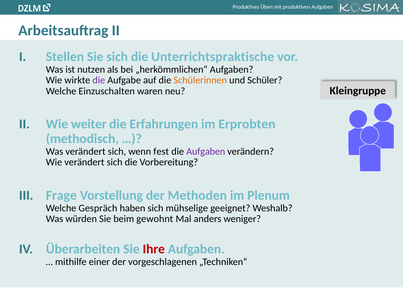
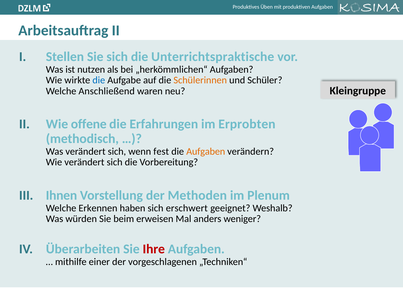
die colour: purple -> blue (99, 80)
Einzuschalten: Einzuschalten -> Anschließend (107, 91)
weiter: weiter -> offene (89, 124)
Aufgaben colour: purple -> orange (206, 152)
Frage: Frage -> Ihnen (61, 196)
Gespräch: Gespräch -> Erkennen (98, 208)
mühselige: mühselige -> erschwert (187, 208)
gewohnt: gewohnt -> erweisen (155, 219)
